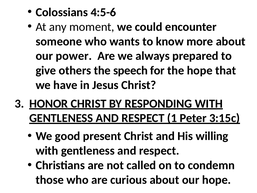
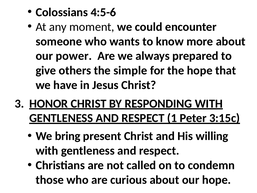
speech: speech -> simple (130, 70)
good: good -> bring (68, 136)
